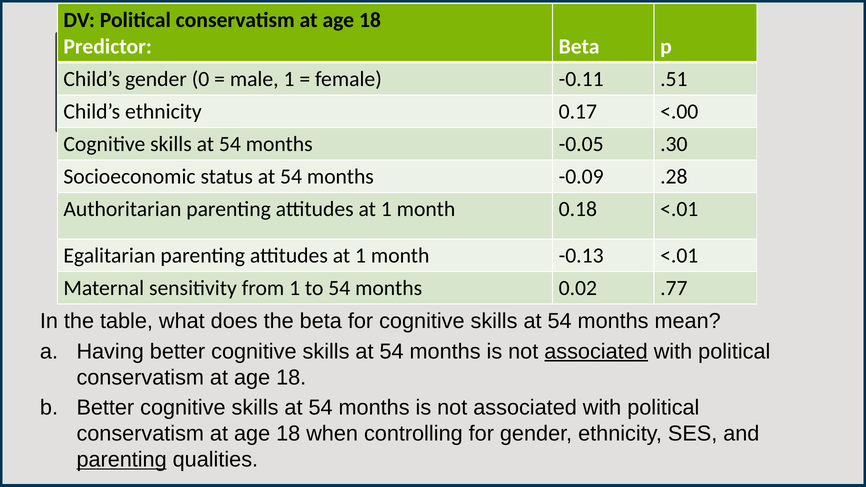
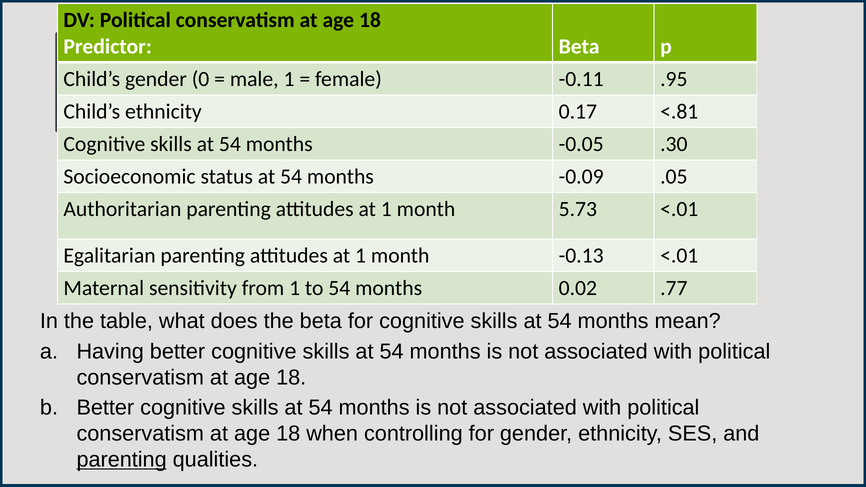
.51: .51 -> .95 (674, 79)
<.00: <.00 -> <.81 (679, 111)
.28: .28 -> .05 (674, 176)
0.18: 0.18 -> 5.73 (578, 209)
associated underline: present -> none (596, 351)
